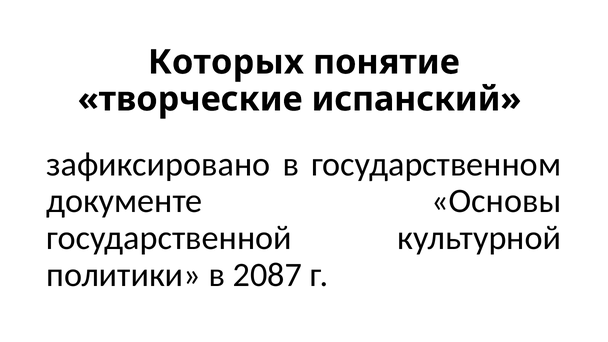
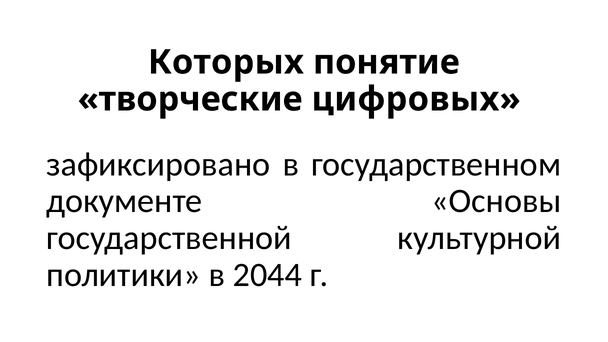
испанский: испанский -> цифровых (416, 99)
2087: 2087 -> 2044 (267, 275)
